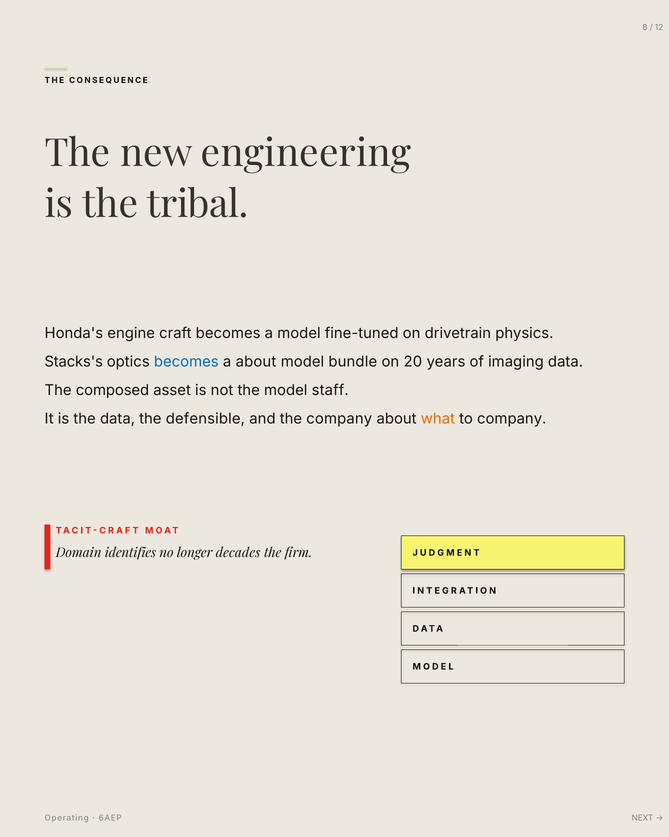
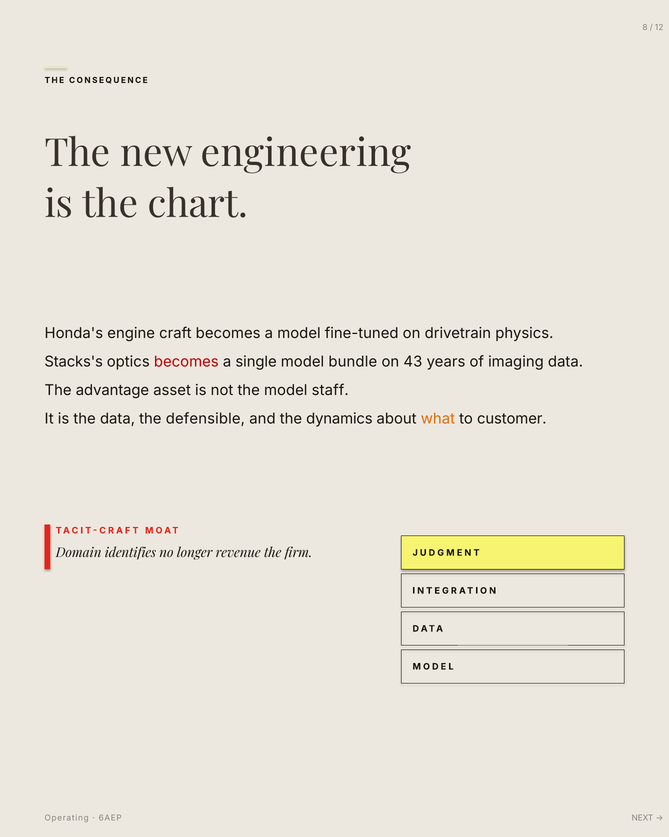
tribal: tribal -> chart (198, 204)
becomes colour: blue -> red (186, 361)
a about: about -> single (256, 361)
20: 20 -> 43 (413, 361)
composed: composed -> advantage (112, 390)
the company: company -> dynamics (339, 419)
to company: company -> customer (512, 419)
decades: decades -> revenue (238, 553)
